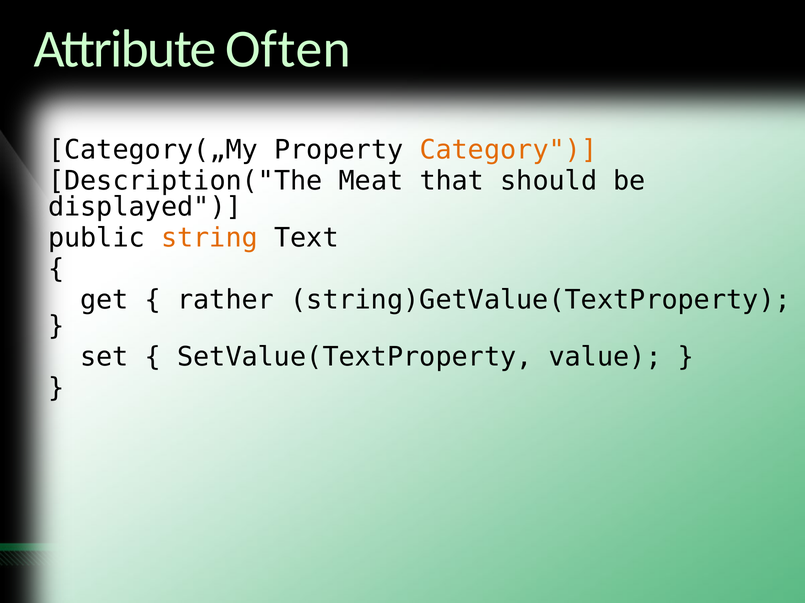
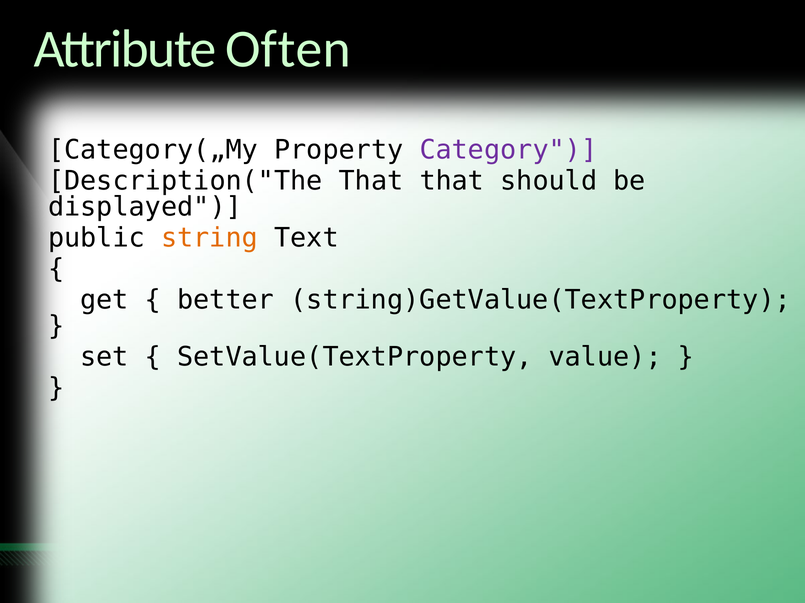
Category colour: orange -> purple (508, 150)
Description("The Meat: Meat -> That (371, 181)
rather: rather -> better (226, 300)
